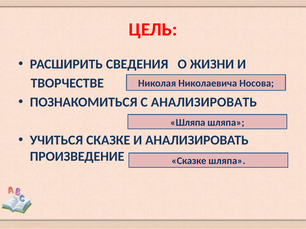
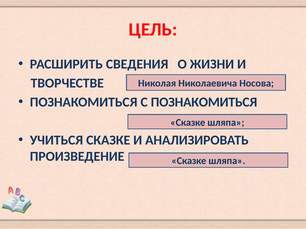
С АНАЛИЗИРОВАТЬ: АНАЛИЗИРОВАТЬ -> ПОЗНАКОМИТЬСЯ (204, 102)
Шляпа: Шляпа -> Сказке (188, 123)
